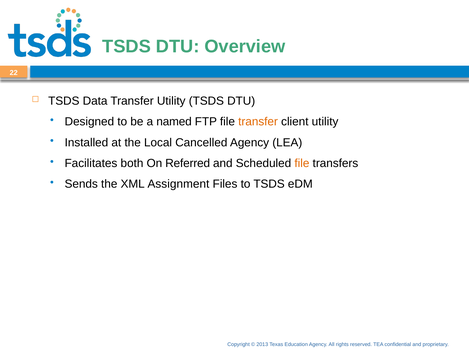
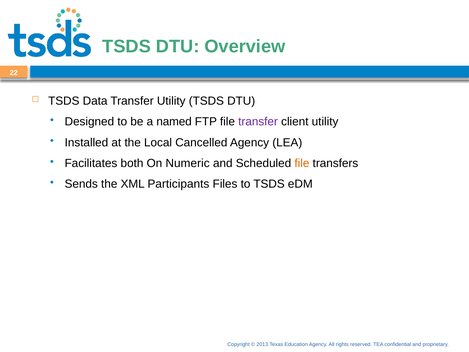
transfer colour: orange -> purple (258, 122)
Referred: Referred -> Numeric (188, 163)
Assignment: Assignment -> Participants (178, 184)
